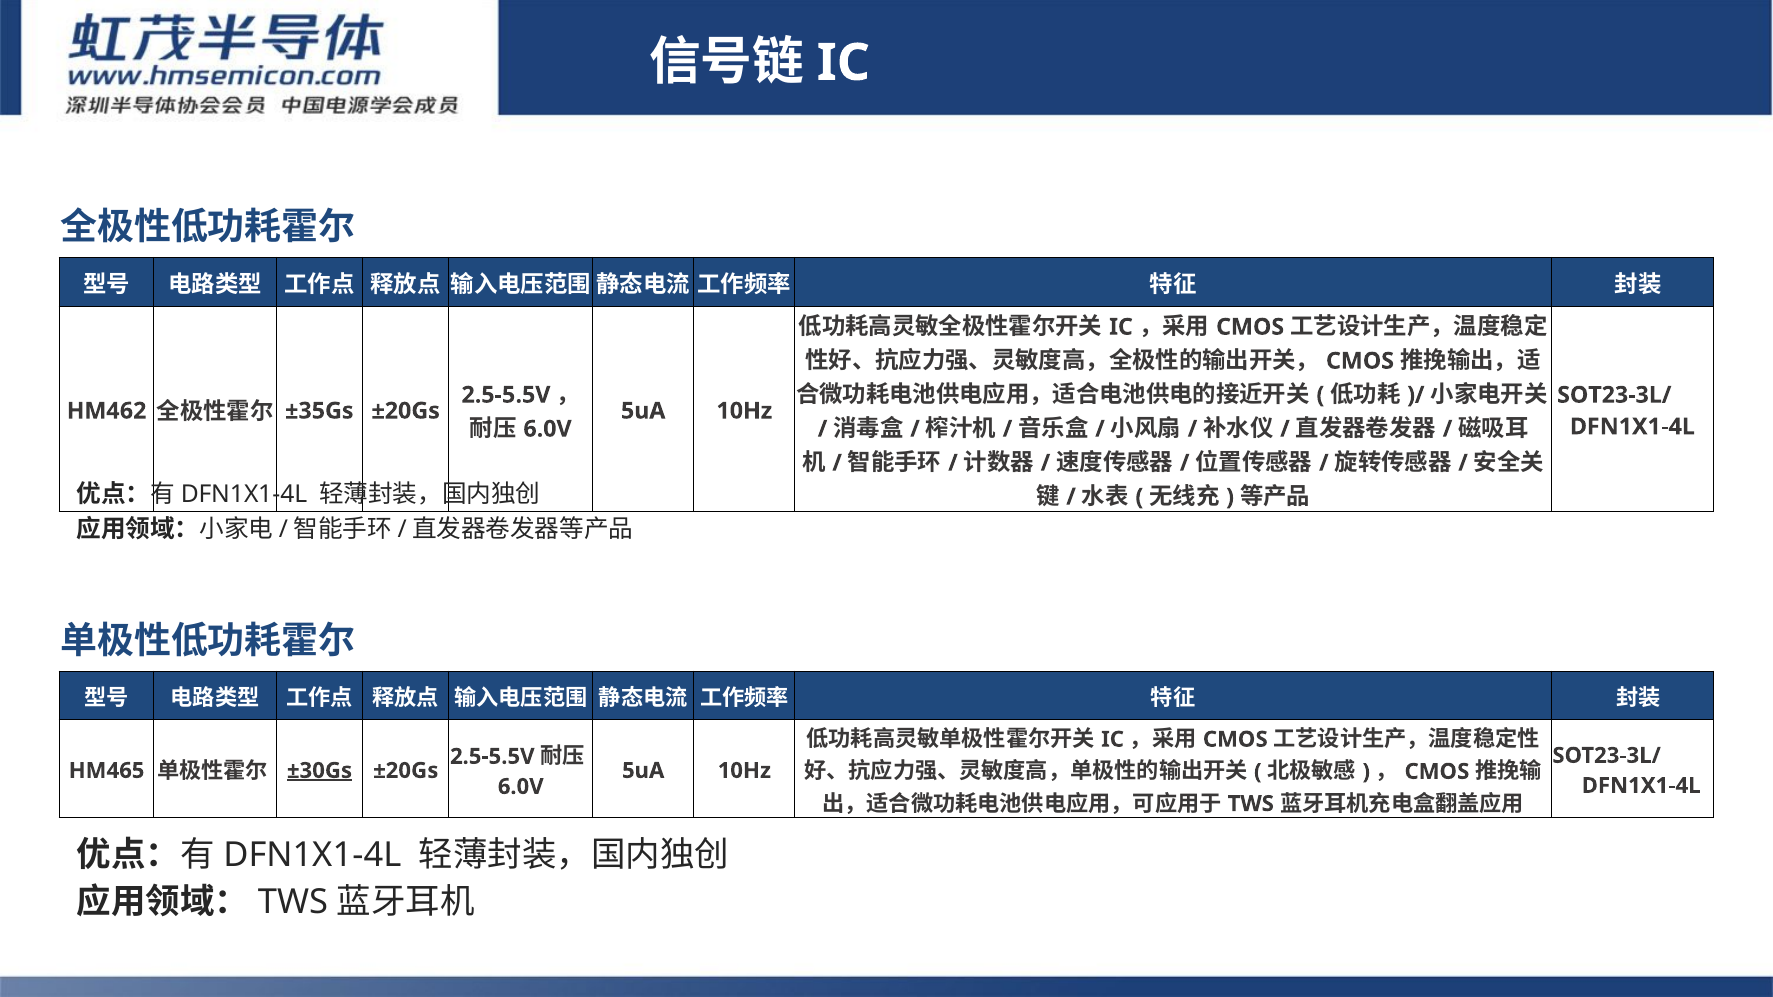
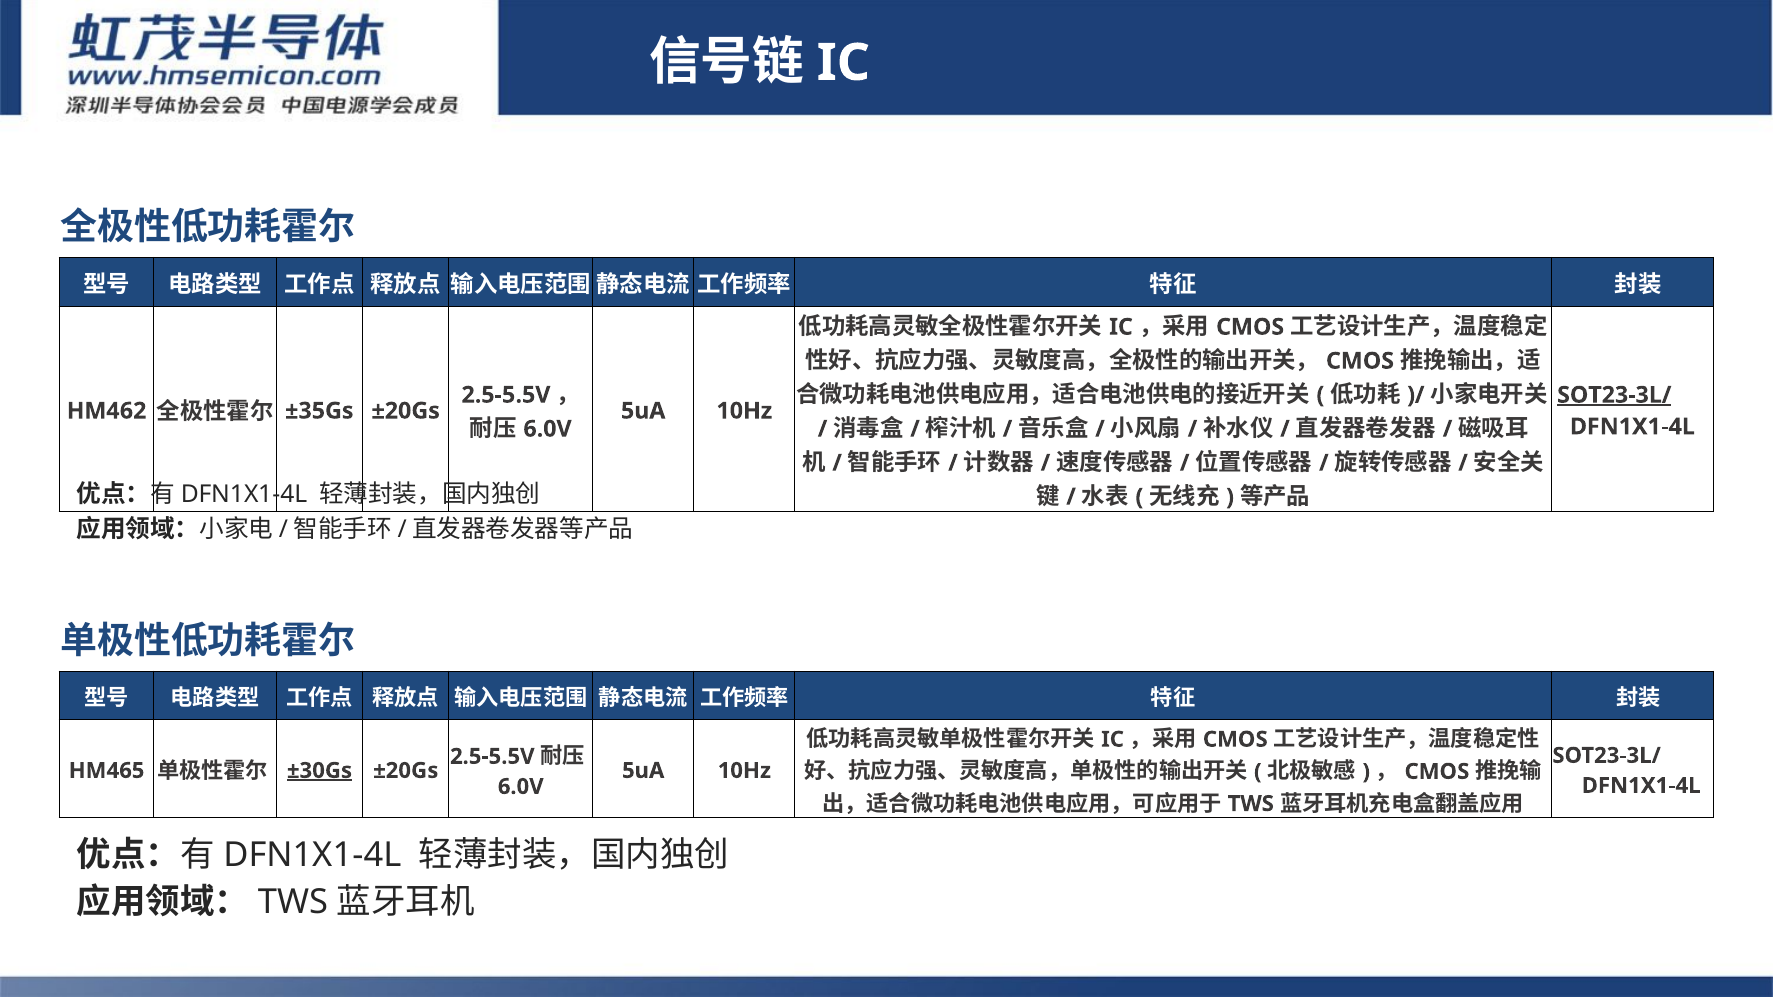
SOT23-3L/ underline: none -> present (1614, 395)
